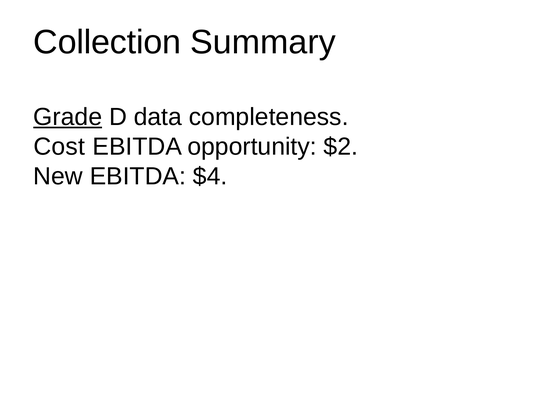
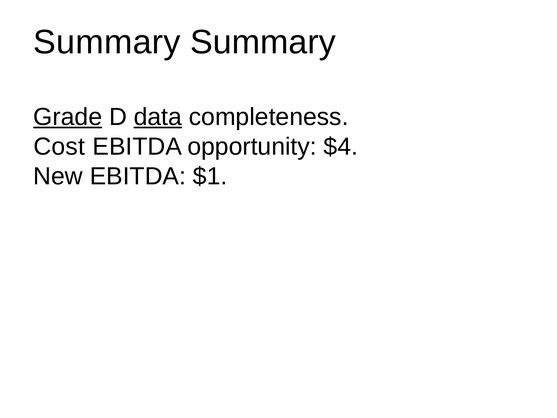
Collection: Collection -> Summary (107, 42)
data underline: none -> present (158, 117)
$2: $2 -> $4 (341, 147)
$4: $4 -> $1 (210, 176)
